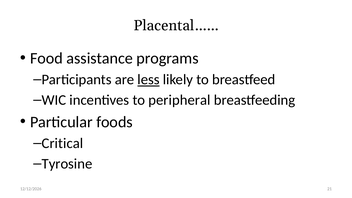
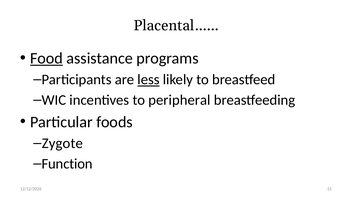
Food underline: none -> present (46, 58)
Critical: Critical -> Zygote (62, 143)
Tyrosine: Tyrosine -> Function (67, 164)
